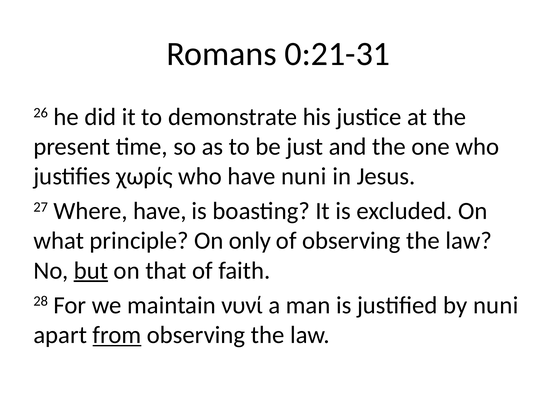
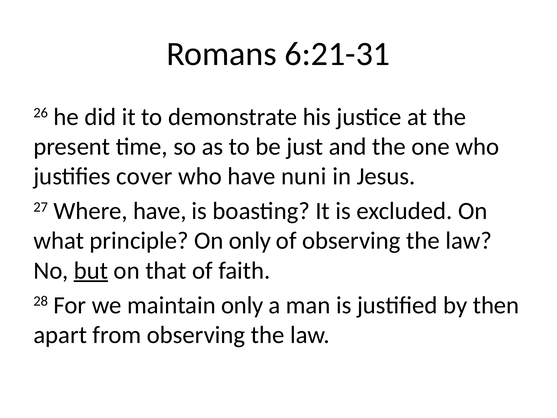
0:21-31: 0:21-31 -> 6:21-31 (337, 54)
χωρίς: χωρίς -> cover (144, 176)
maintain νυνί: νυνί -> only (242, 305)
by nuni: nuni -> then (496, 305)
from underline: present -> none (117, 335)
